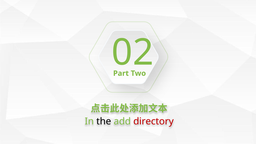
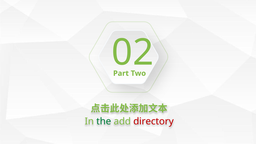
the colour: black -> green (104, 121)
